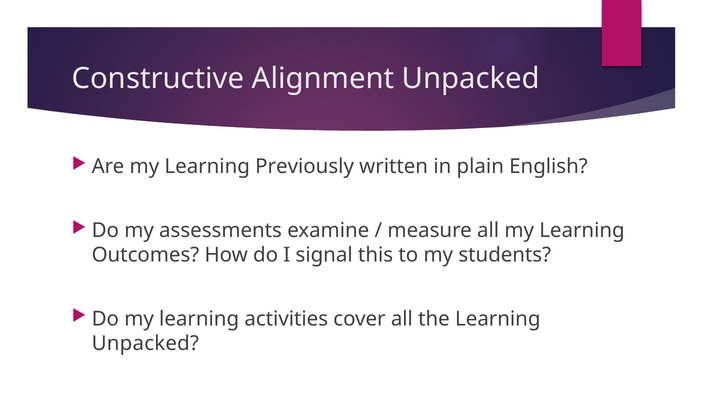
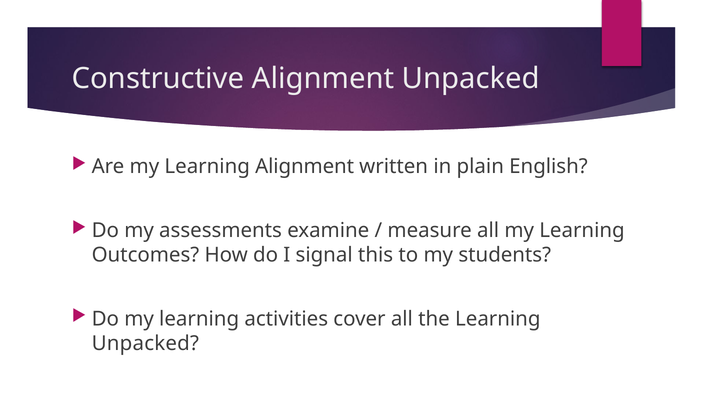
Learning Previously: Previously -> Alignment (305, 166)
